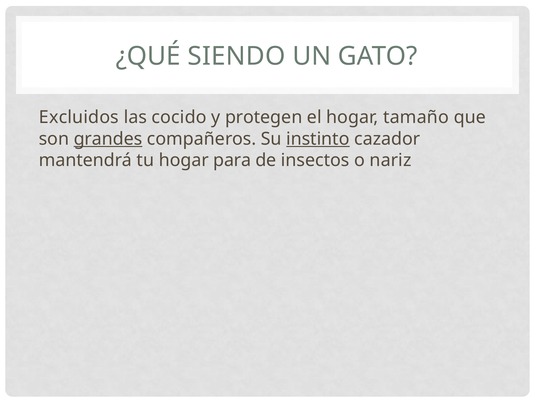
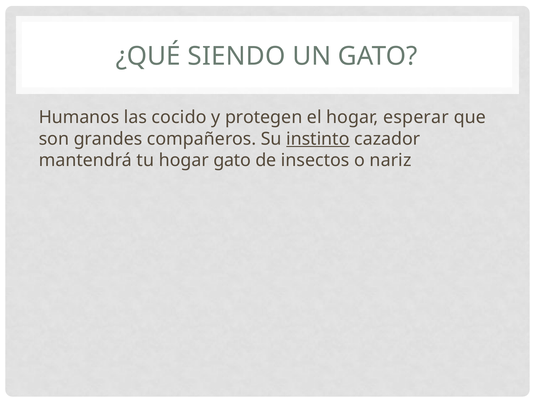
Excluidos: Excluidos -> Humanos (79, 117)
tamaño: tamaño -> esperar (416, 117)
grandes underline: present -> none (108, 139)
hogar para: para -> gato (232, 160)
